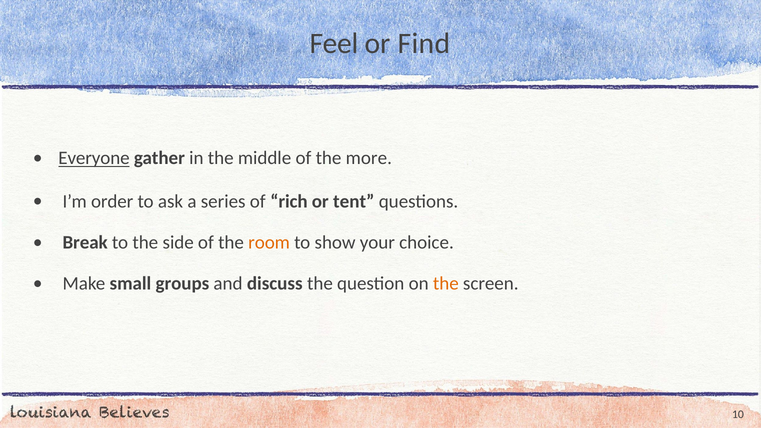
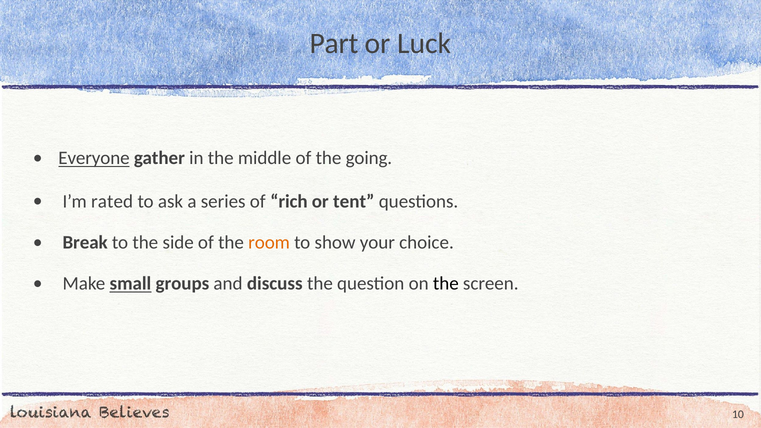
Feel: Feel -> Part (334, 43)
Find: Find -> Luck (424, 43)
more: more -> going (369, 158)
order: order -> rated (112, 202)
small underline: none -> present (130, 284)
the colour: orange -> black (446, 284)
